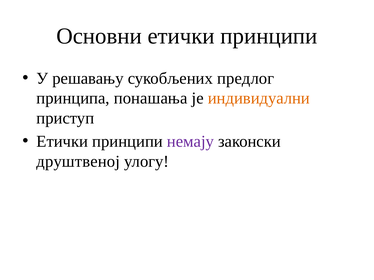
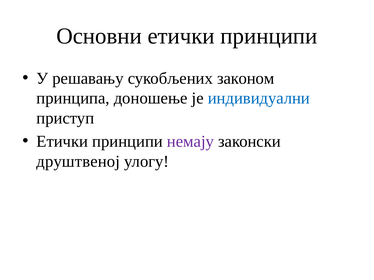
предлог: предлог -> законом (246, 78)
понaшaњa: понaшaњa -> доношење (151, 98)
индивидуални colour: orange -> blue (259, 98)
